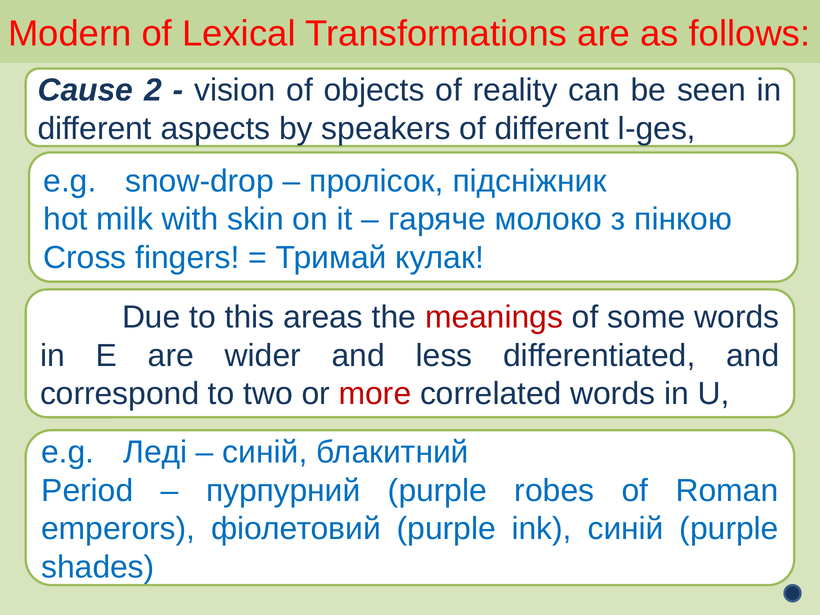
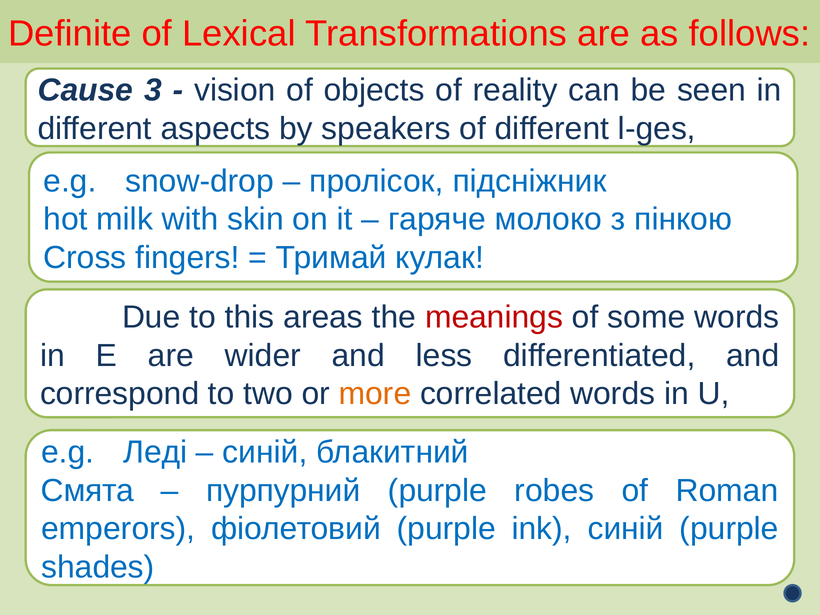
Modern: Modern -> Definite (70, 34)
2: 2 -> 3 (153, 90)
more colour: red -> orange (375, 394)
Period: Period -> Смята (87, 491)
